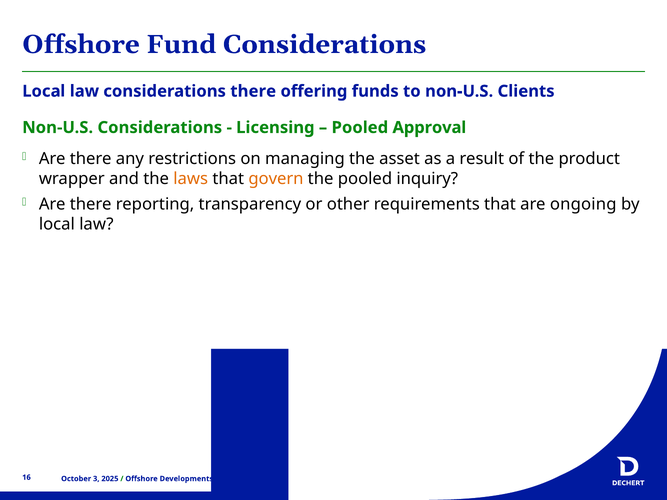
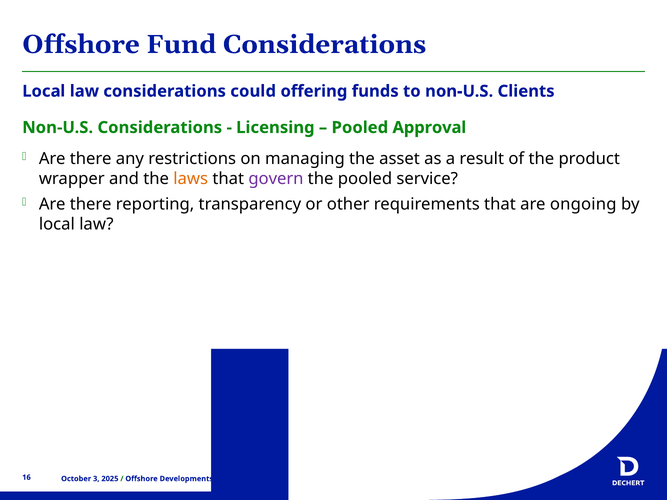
considerations there: there -> could (253, 91)
govern colour: orange -> purple (276, 179)
inquiry: inquiry -> service (427, 179)
